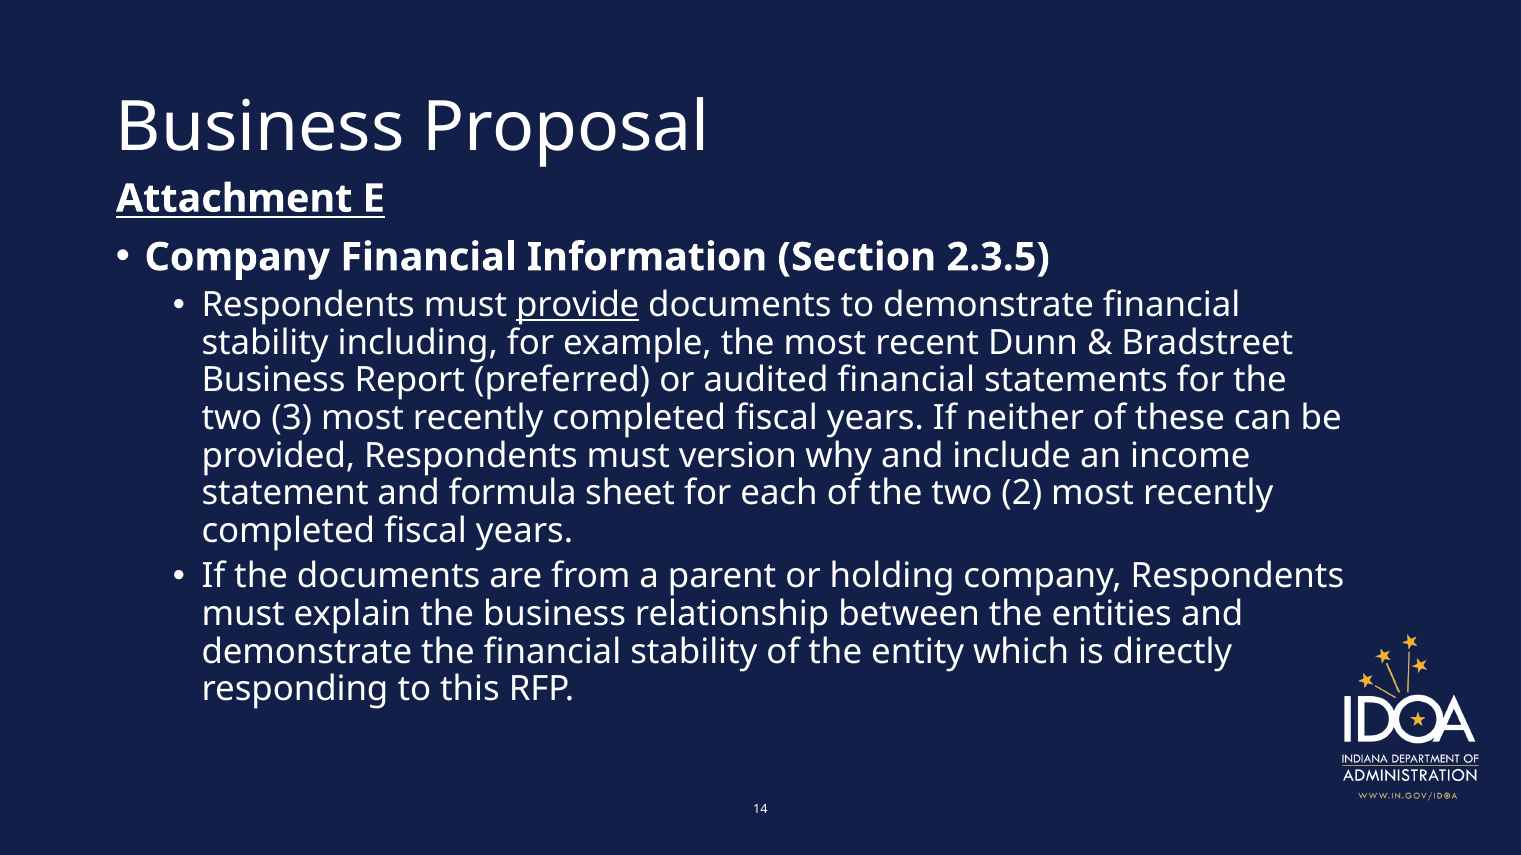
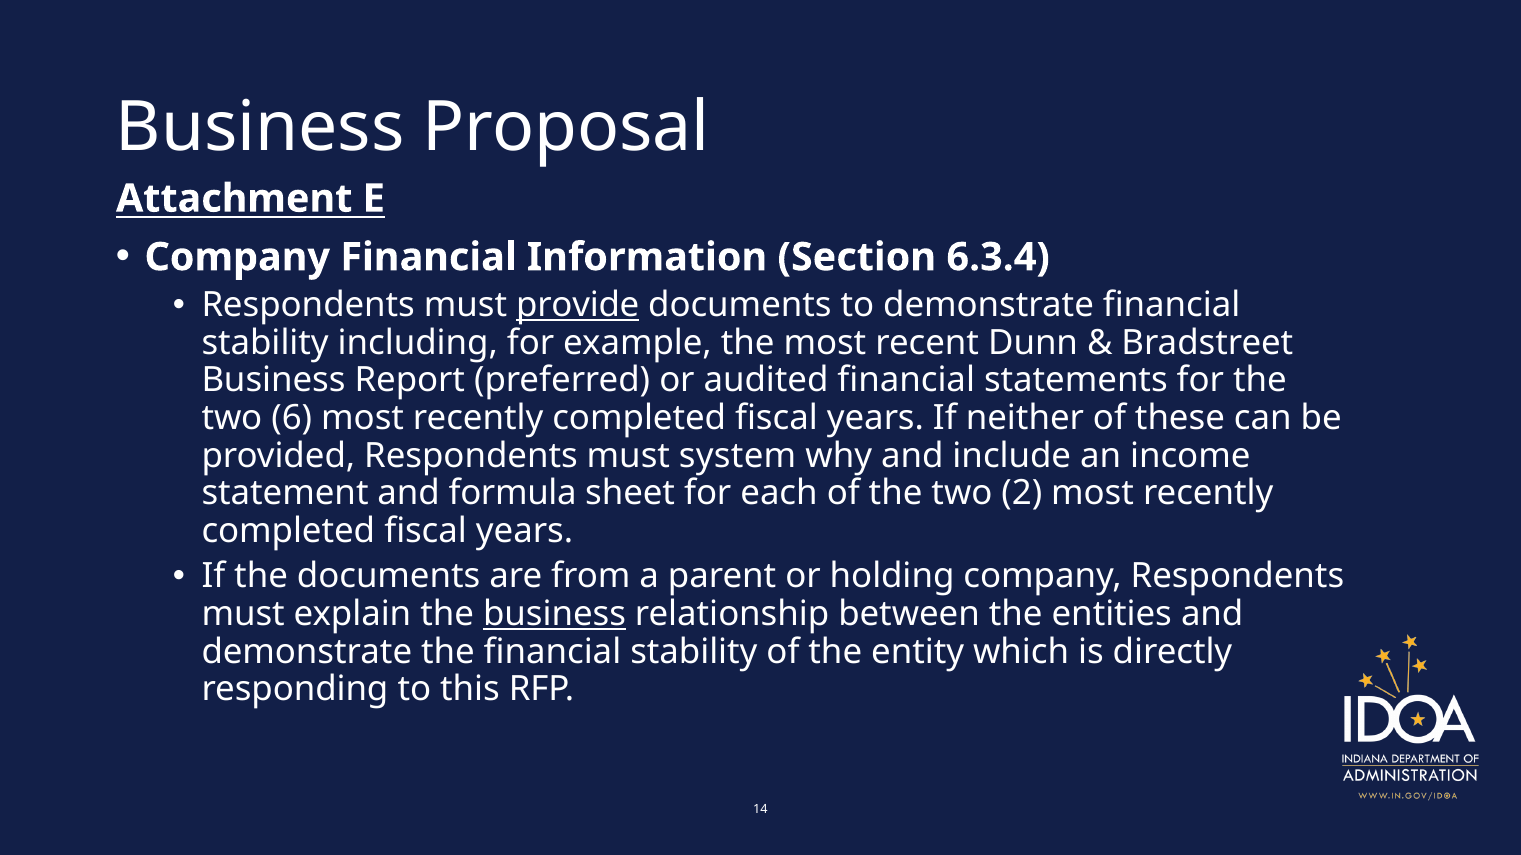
2.3.5: 2.3.5 -> 6.3.4 (998, 257)
3: 3 -> 6 (292, 418)
version: version -> system (738, 456)
business underline: none -> present (555, 614)
